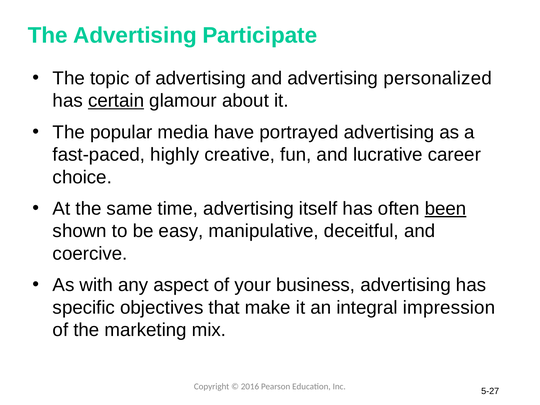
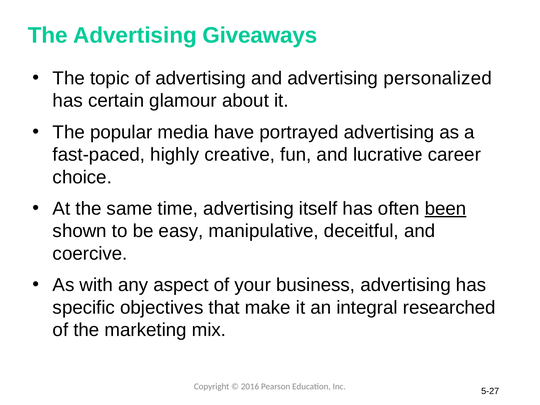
Participate: Participate -> Giveaways (260, 35)
certain underline: present -> none (116, 101)
impression: impression -> researched (449, 308)
